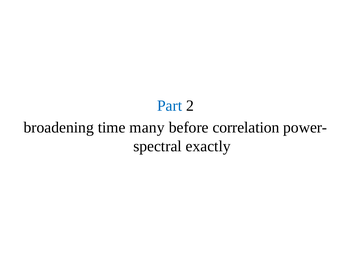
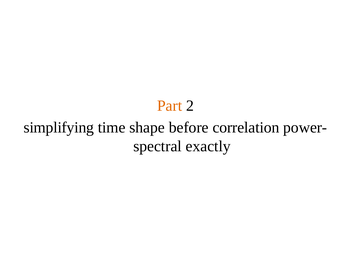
Part colour: blue -> orange (170, 106)
broadening: broadening -> simplifying (59, 128)
many: many -> shape (147, 128)
